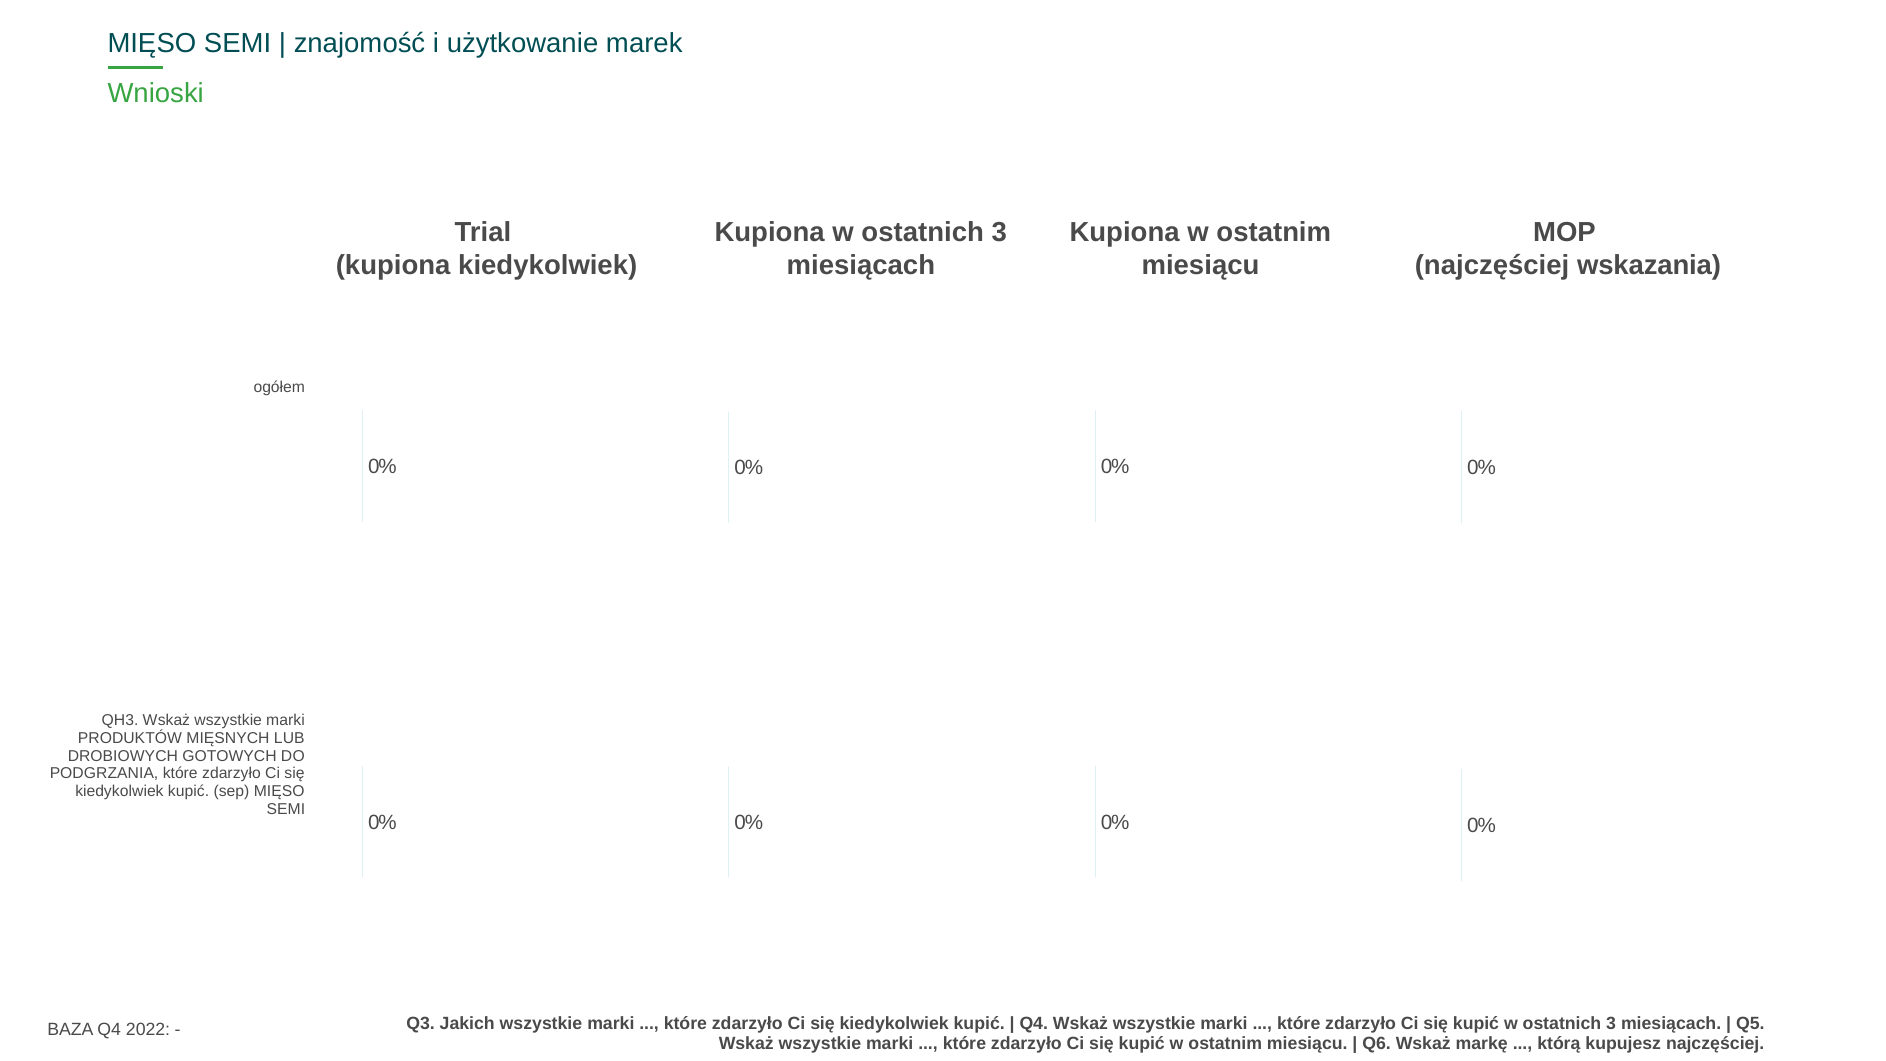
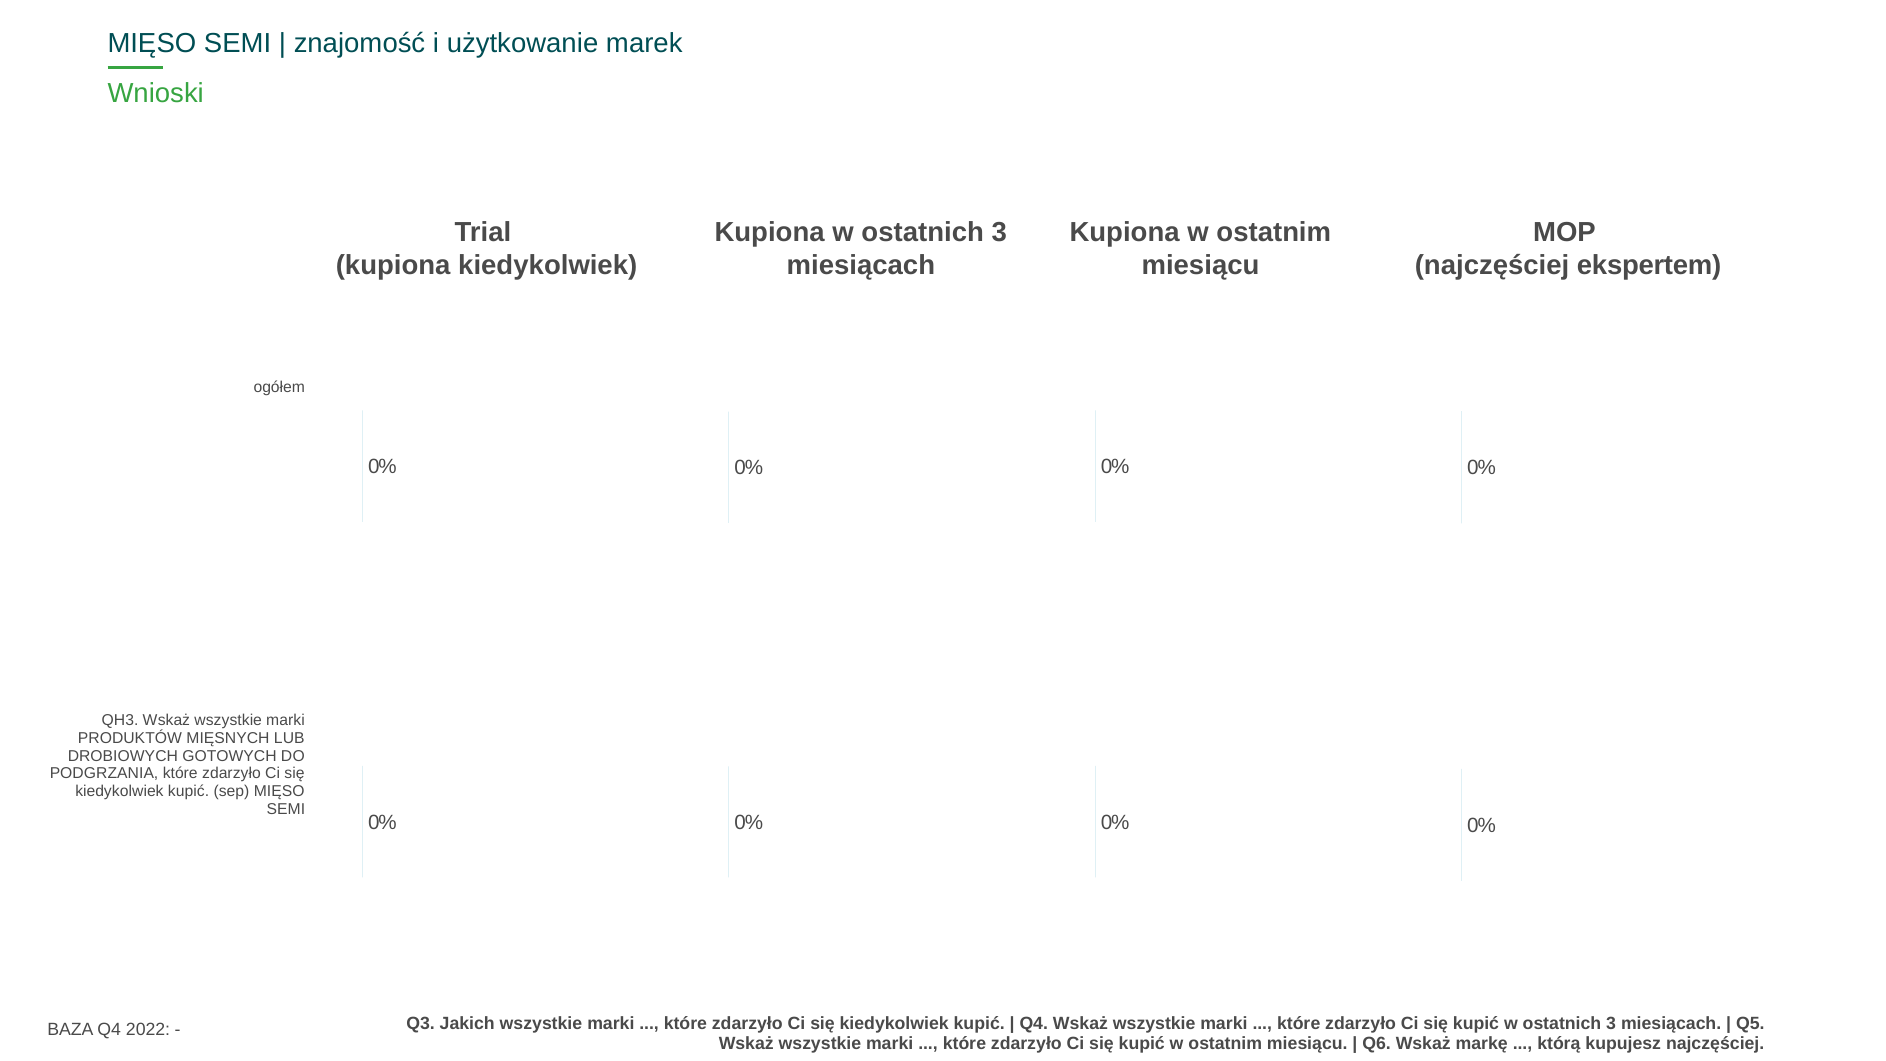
wskazania: wskazania -> ekspertem (1649, 266)
